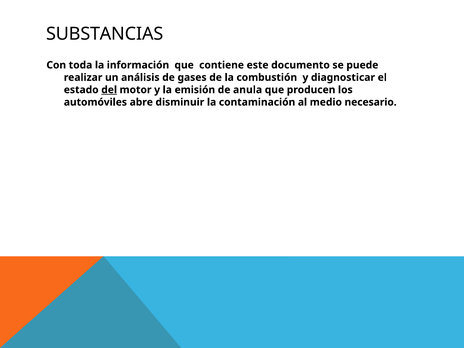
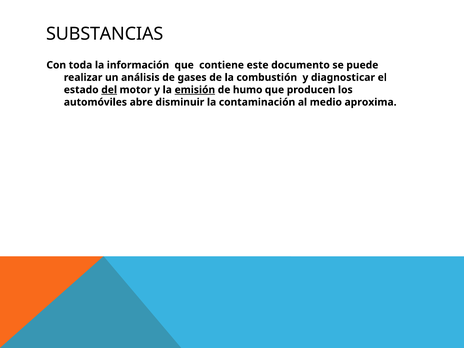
emisión underline: none -> present (195, 90)
anula: anula -> humo (248, 90)
necesario: necesario -> aproxima (371, 102)
